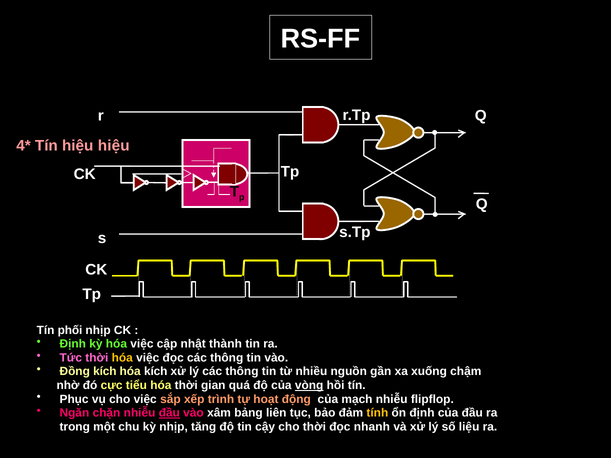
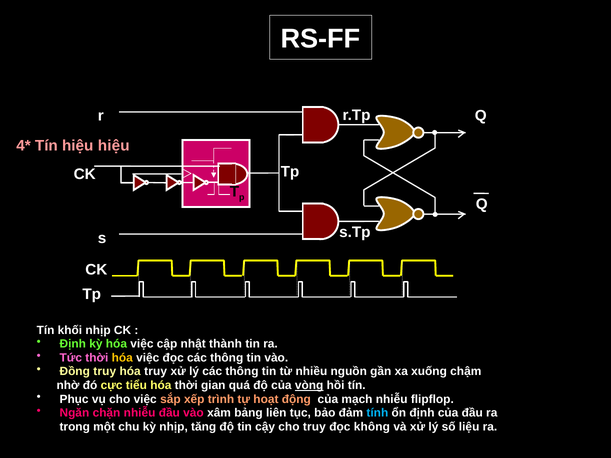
phối: phối -> khối (70, 330)
Đồng kích: kích -> truy (105, 372)
hóa kích: kích -> truy (156, 372)
đầu underline: present -> none (169, 413)
tính colour: yellow -> light blue (377, 413)
cho thời: thời -> truy (314, 427)
nhanh: nhanh -> không (372, 427)
